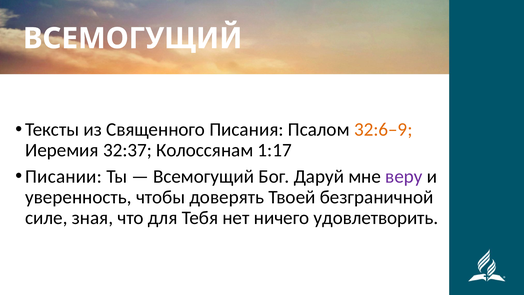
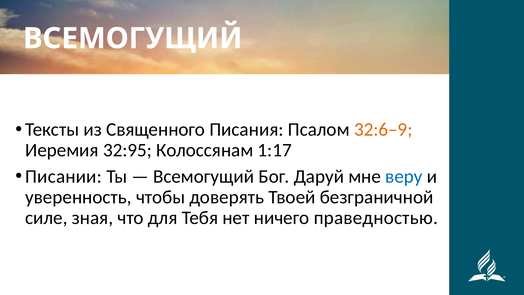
32:37: 32:37 -> 32:95 (127, 150)
веру colour: purple -> blue (404, 176)
удовлетворить: удовлетворить -> праведностью (376, 218)
